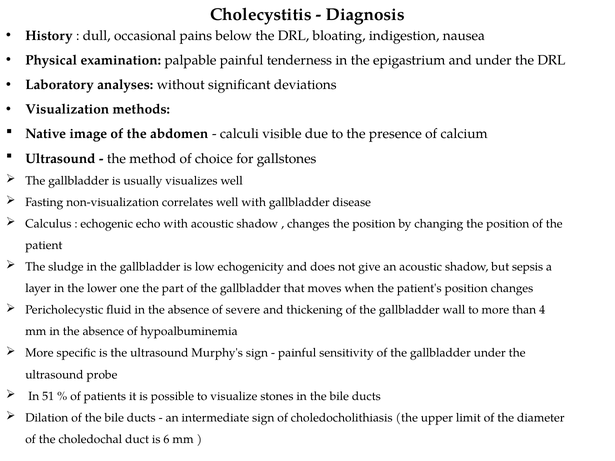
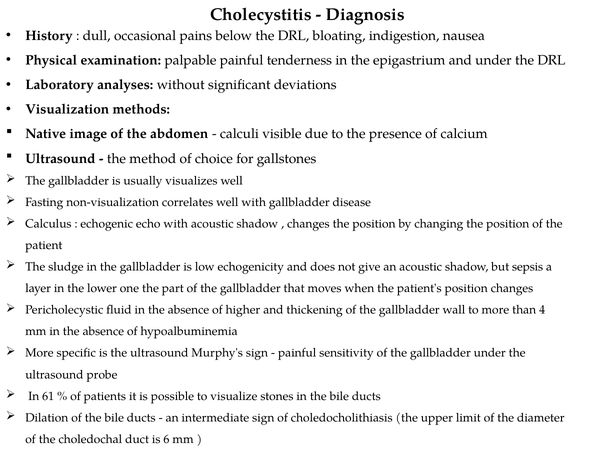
severe: severe -> higher (243, 310)
51: 51 -> 61 (48, 396)
